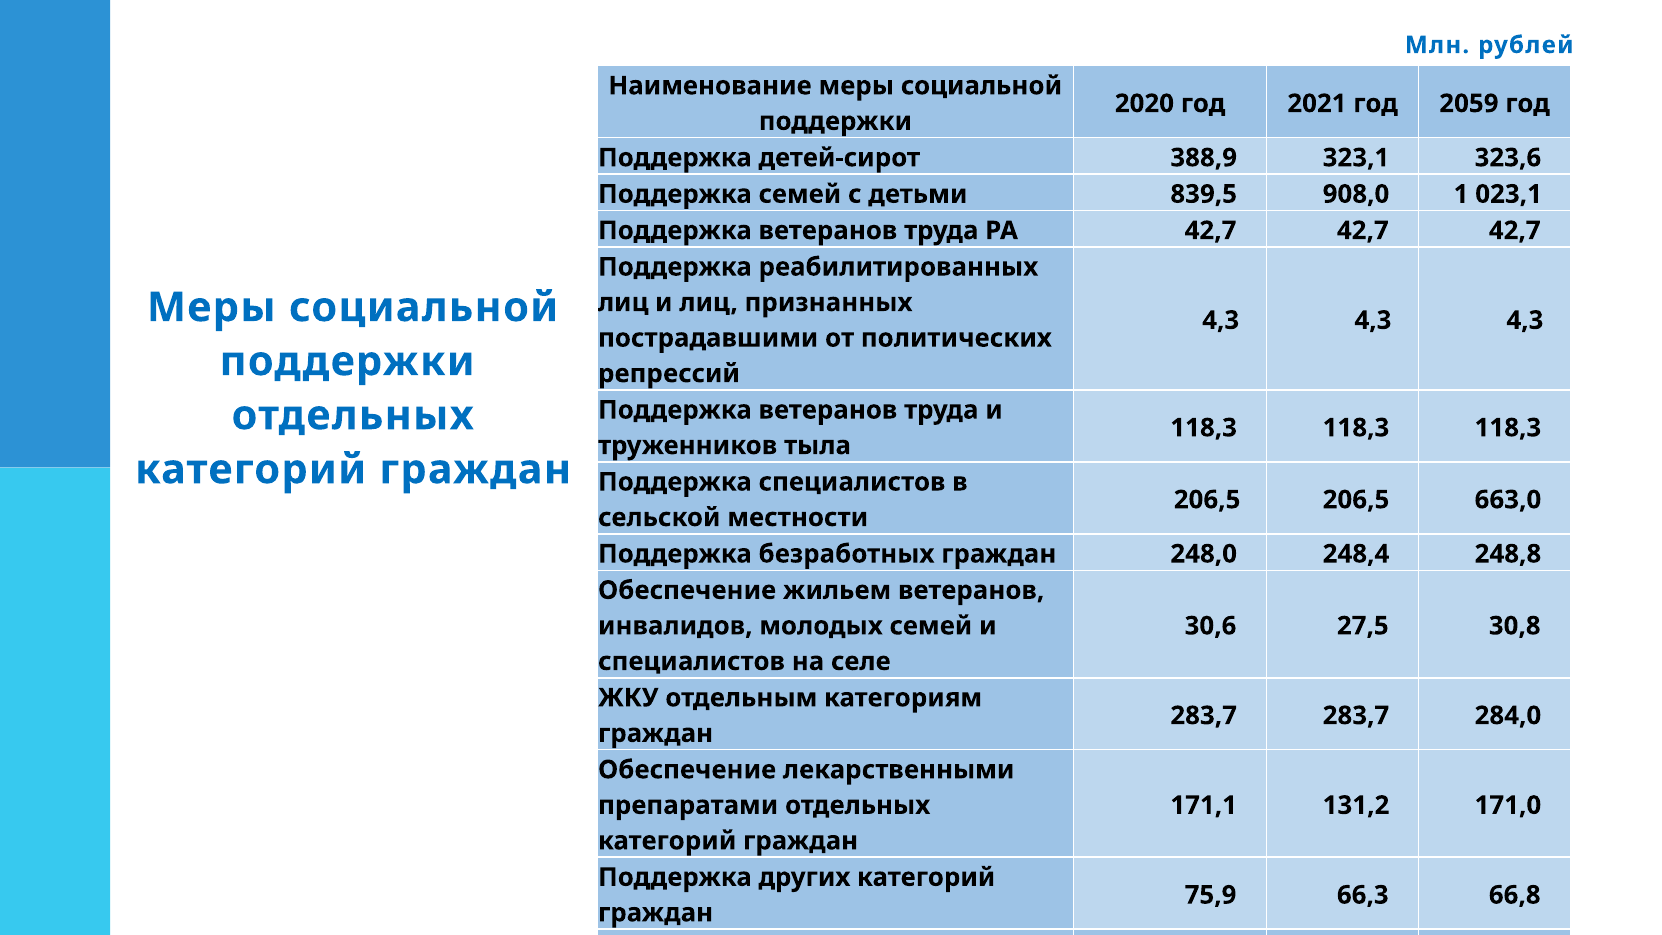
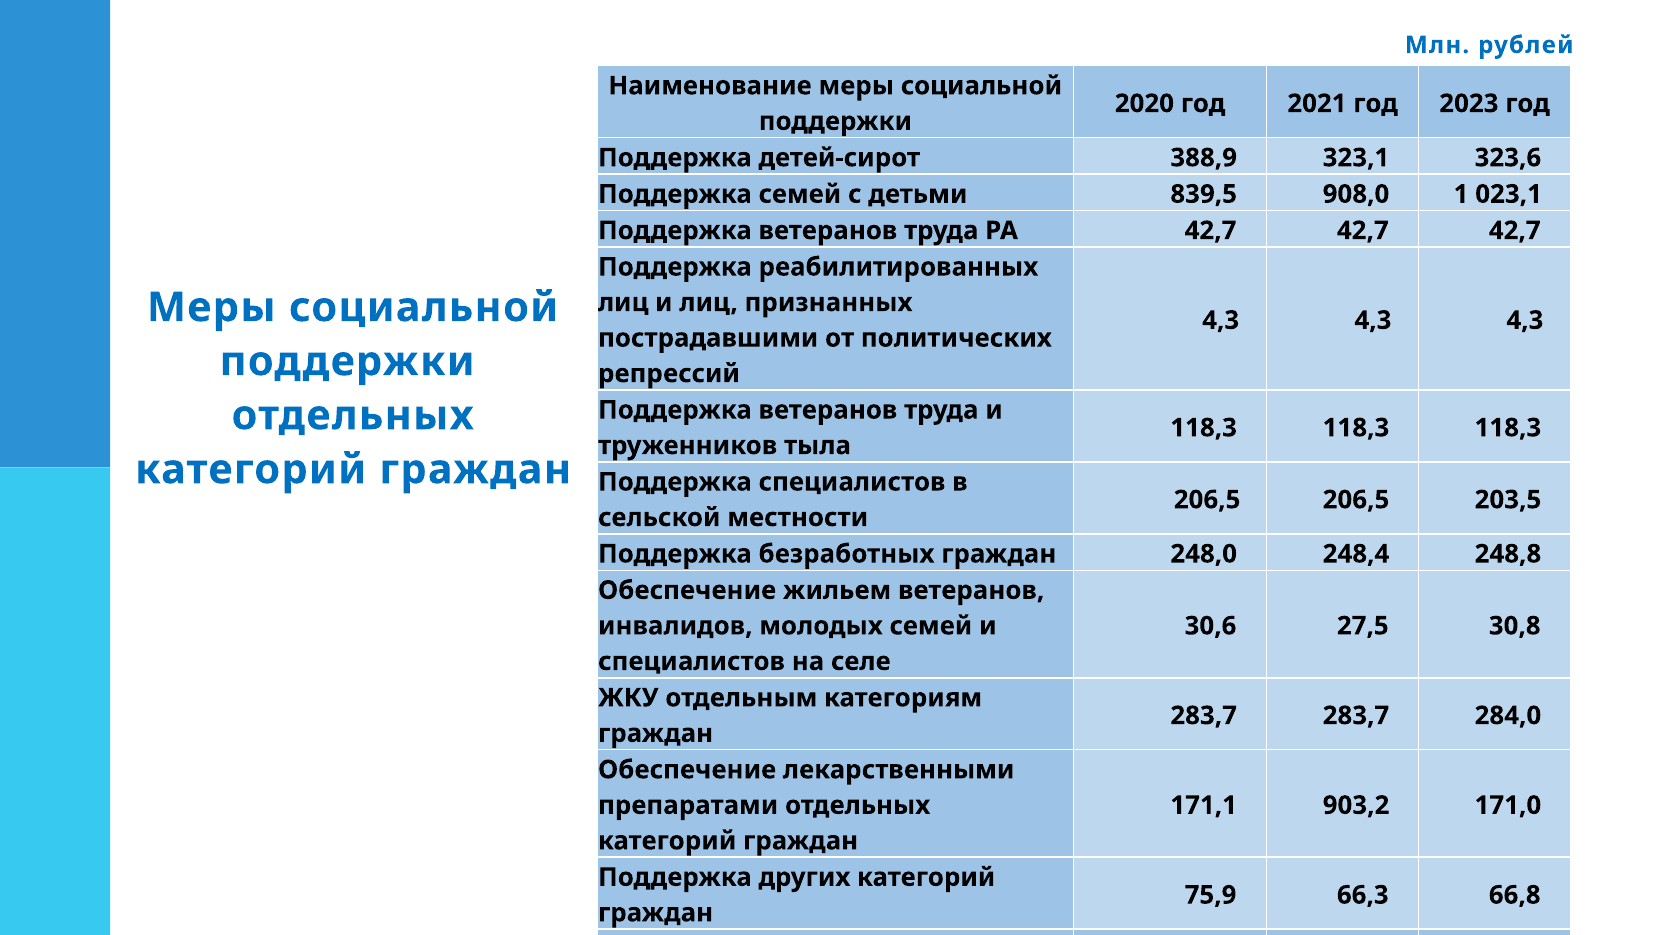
2059: 2059 -> 2023 (1469, 104)
663,0: 663,0 -> 203,5 (1508, 500)
131,2: 131,2 -> 903,2 (1356, 805)
